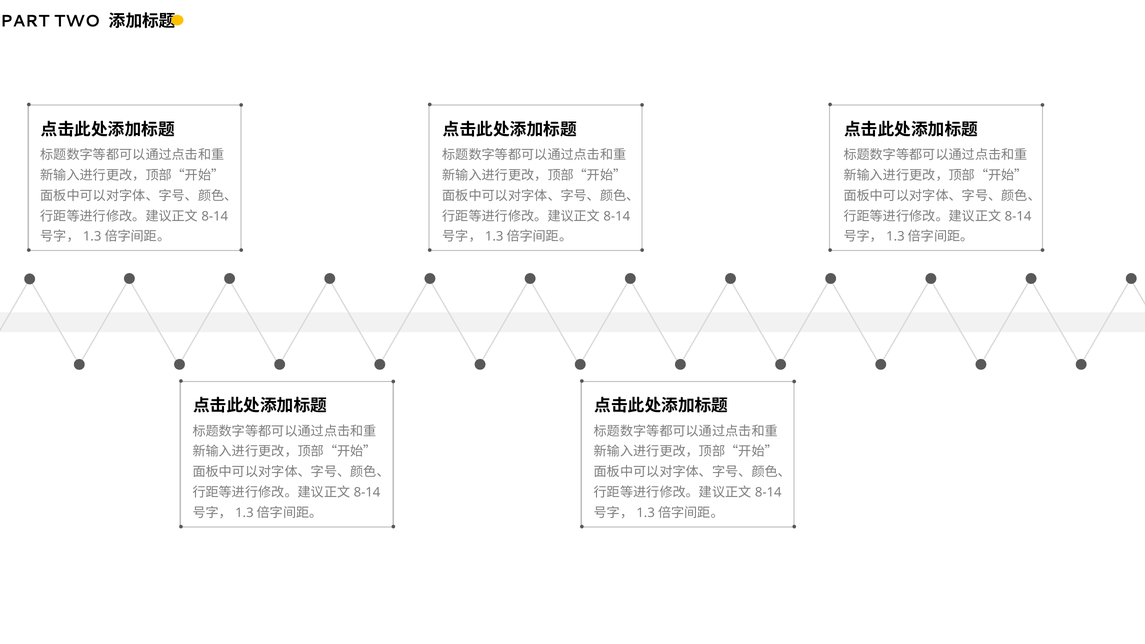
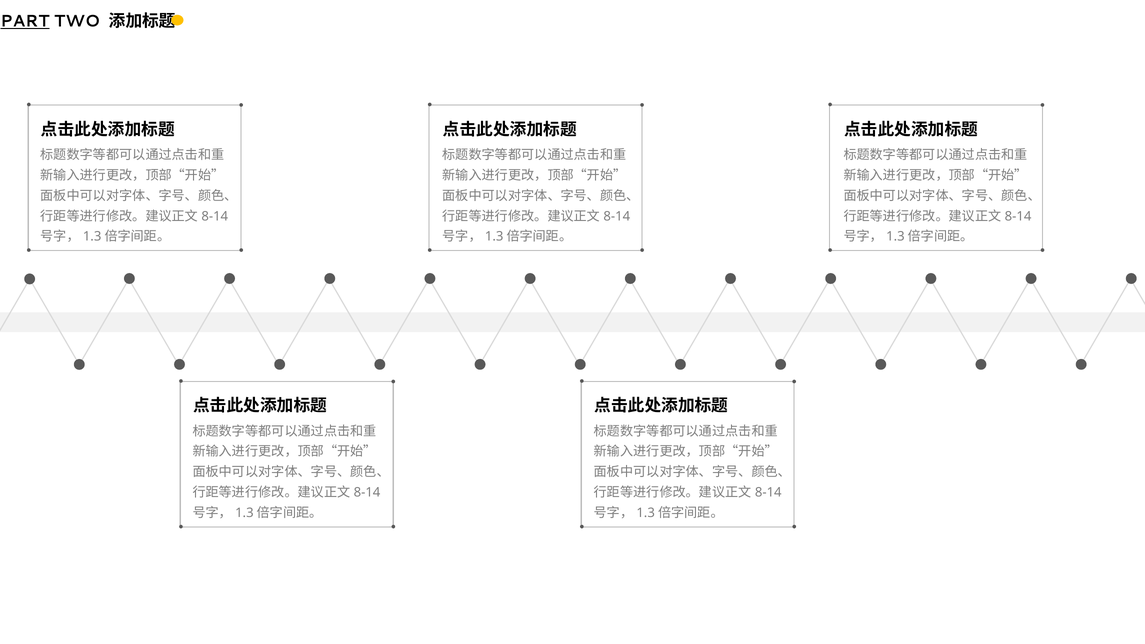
PART underline: none -> present (25, 21)
